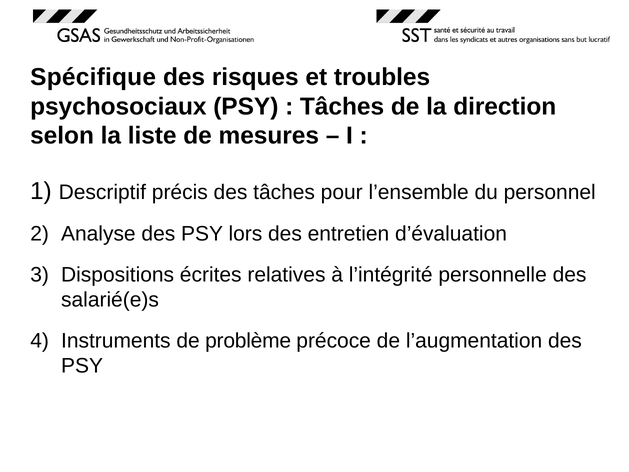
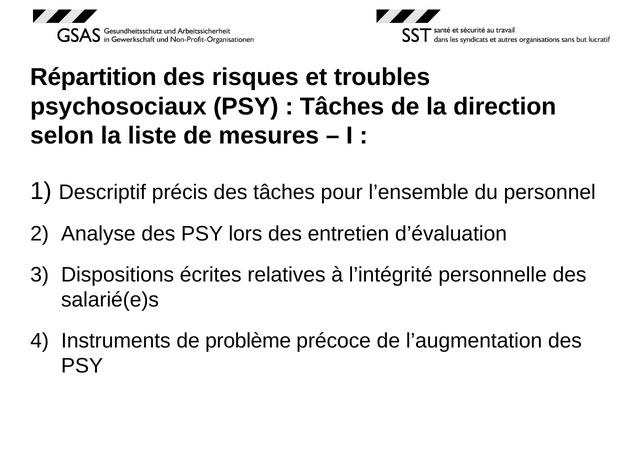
Spécifique: Spécifique -> Répartition (93, 77)
